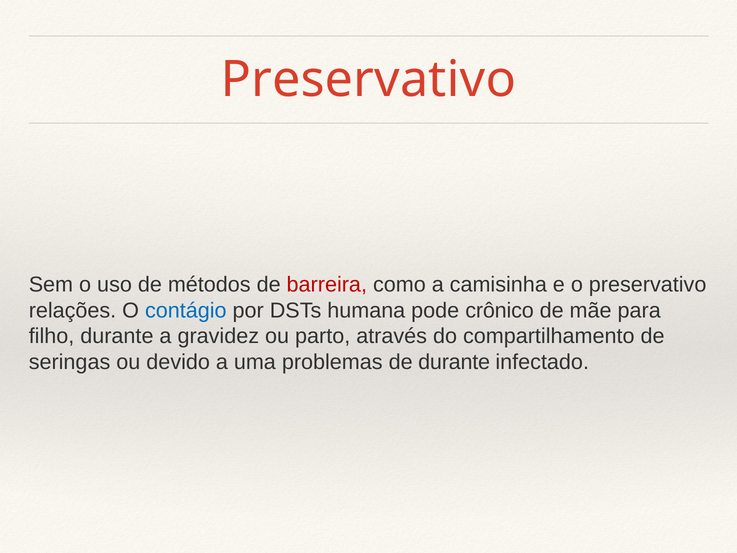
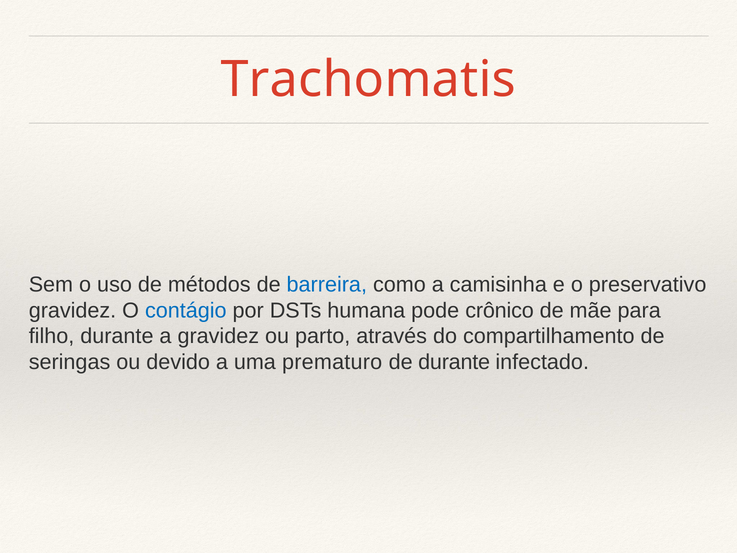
Preservativo: Preservativo -> Trachomatis (368, 80)
barreira colour: red -> blue (327, 284)
relações: relações -> gravidez (73, 310)
problemas: problemas -> prematuro (332, 362)
